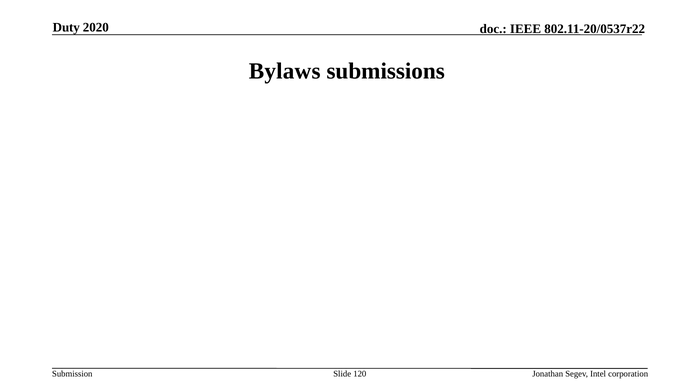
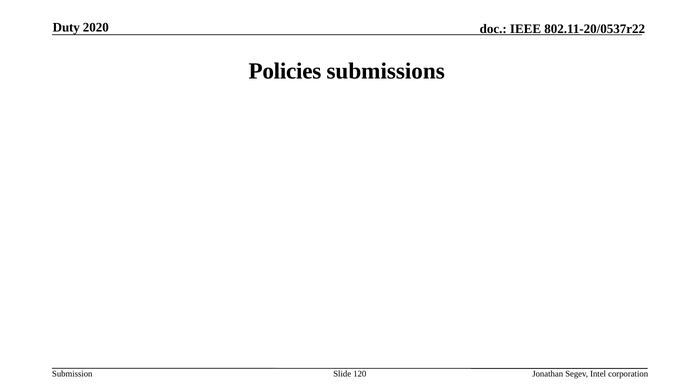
Bylaws: Bylaws -> Policies (285, 71)
